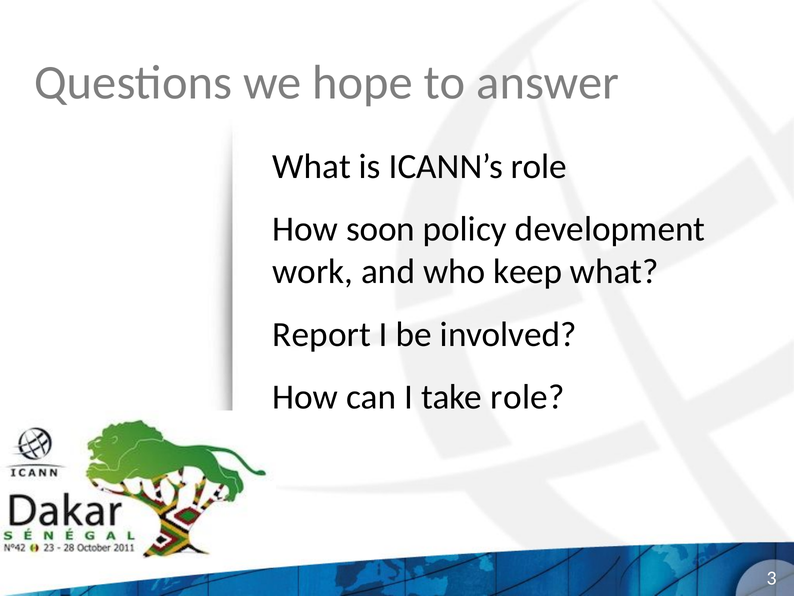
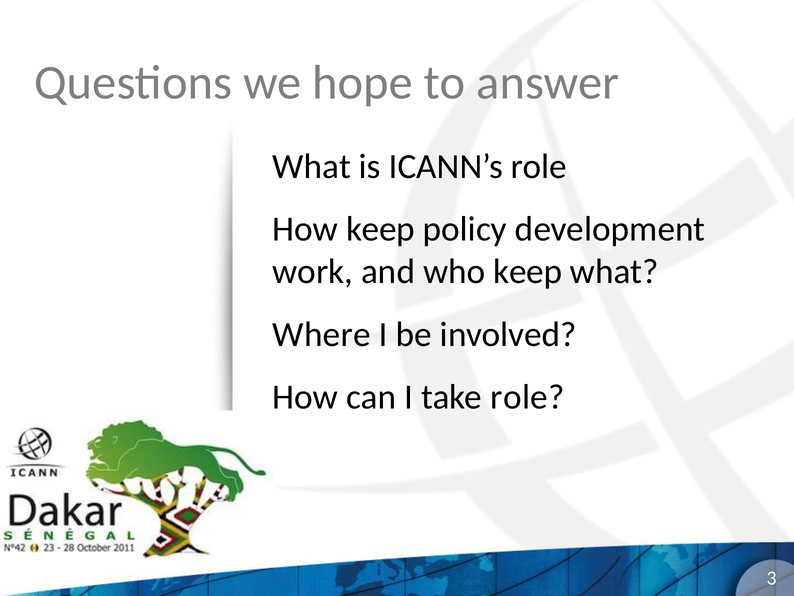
How soon: soon -> keep (381, 229)
Report: Report -> Where (322, 334)
